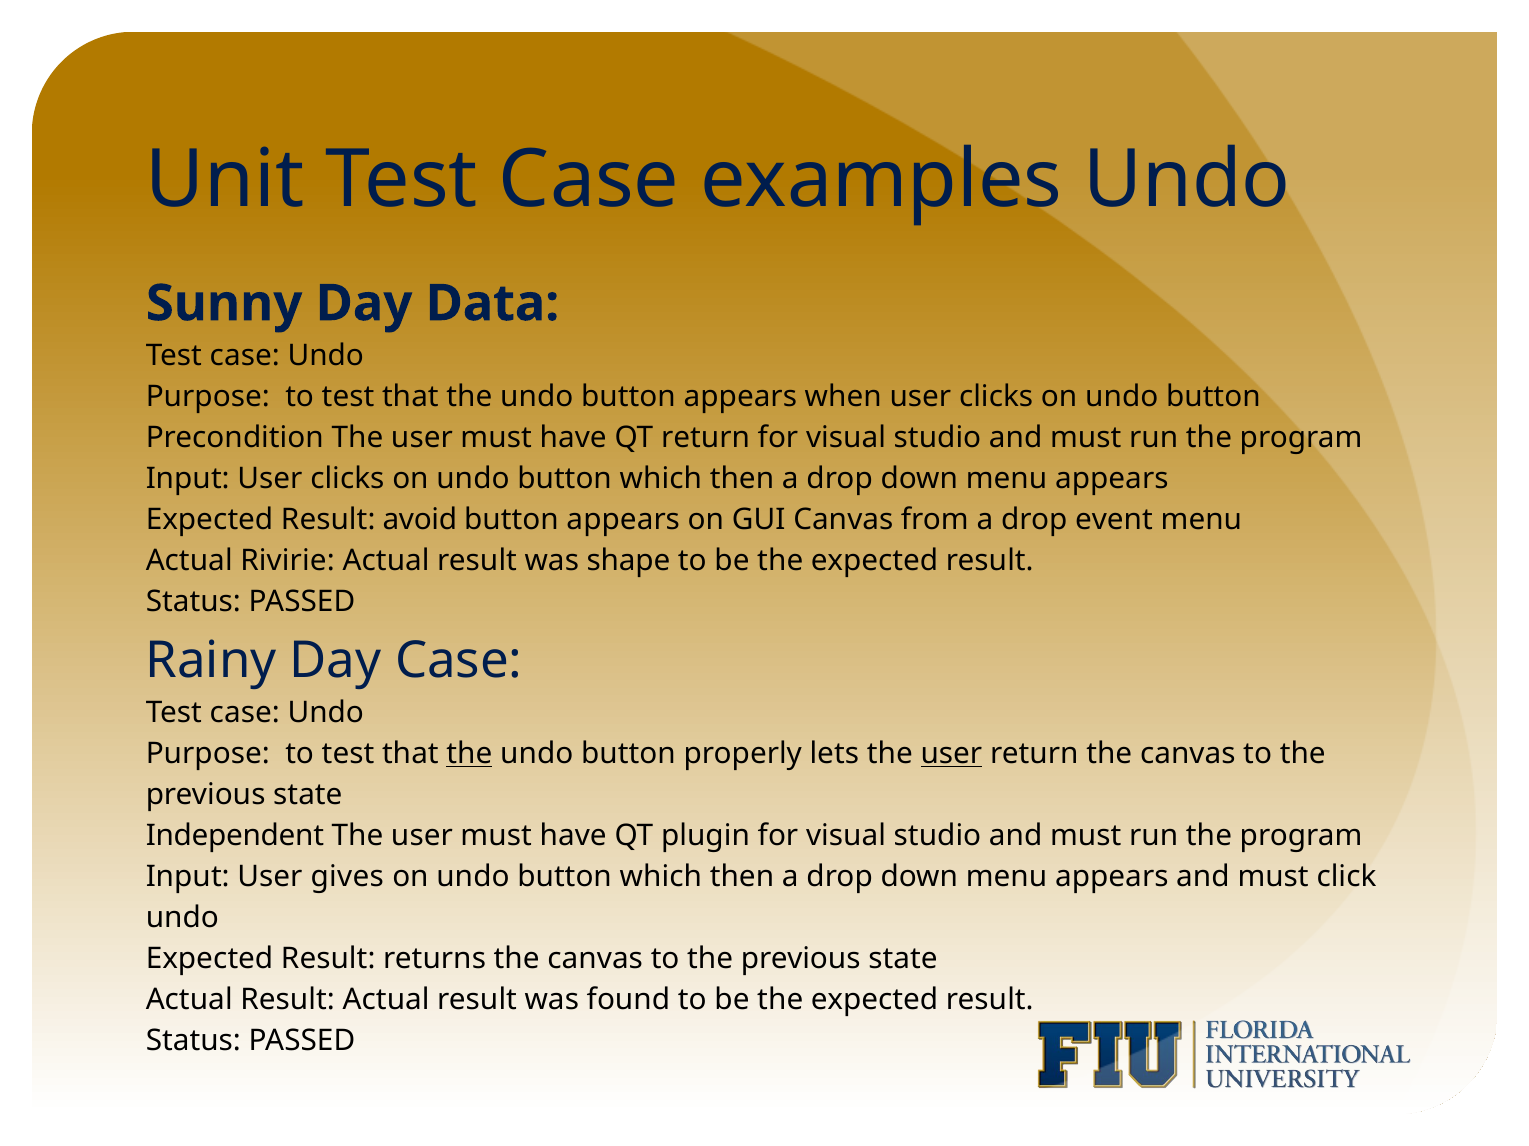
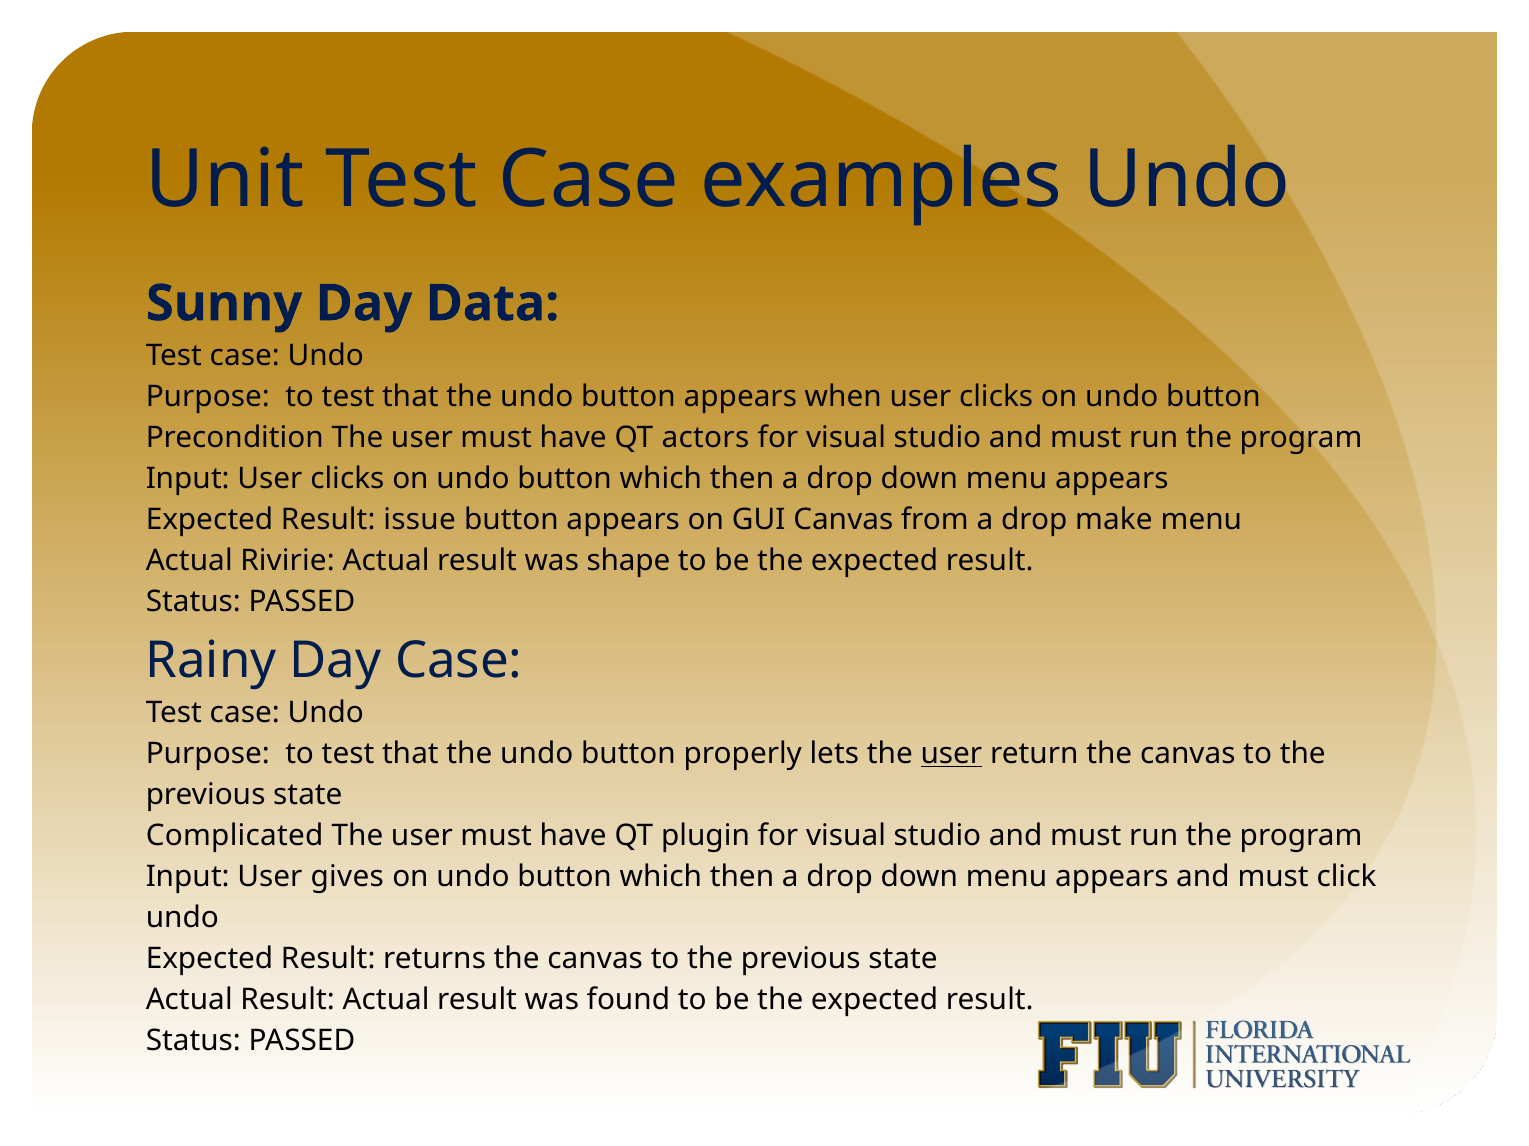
QT return: return -> actors (705, 438)
avoid: avoid -> issue (420, 520)
event: event -> make (1114, 520)
the underline: present -> none (469, 754)
Independent: Independent -> Complicated (235, 836)
